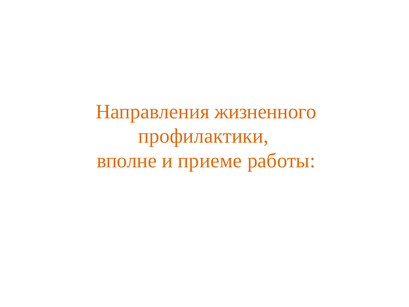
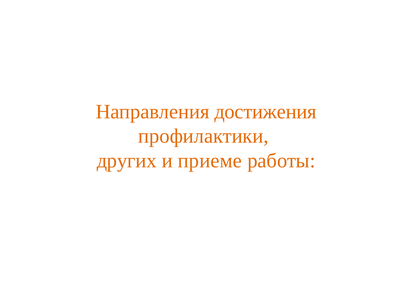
жизненного: жизненного -> достижения (265, 112)
вполне: вполне -> других (127, 161)
